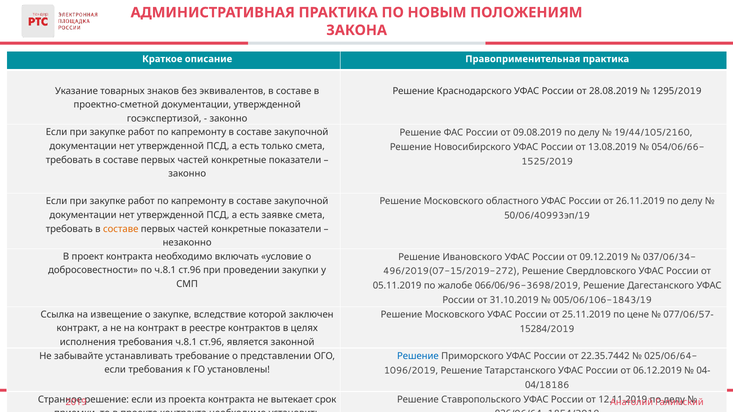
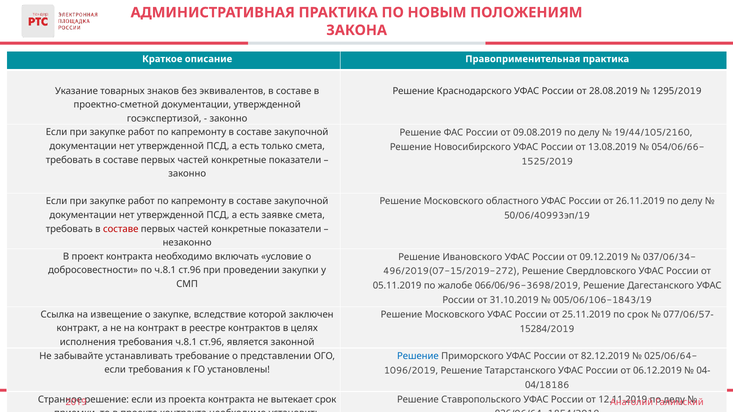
составе colour: orange -> red (121, 229)
по цене: цене -> срок (638, 315)
22.35.7442: 22.35.7442 -> 82.12.2019 (605, 357)
